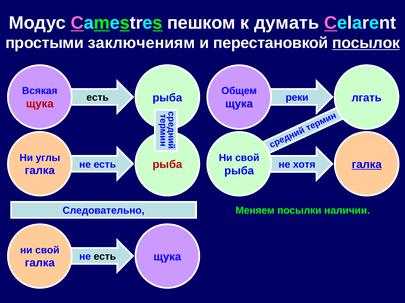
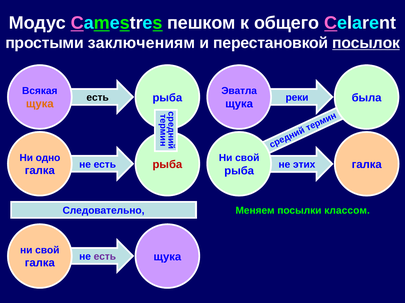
думать: думать -> общего (287, 23)
Общем: Общем -> Эватла (239, 91)
лгать: лгать -> была (367, 98)
щука colour: red -> orange (40, 104)
углы: углы -> одно (48, 158)
галка underline: present -> none (367, 165)
хотя: хотя -> этих (304, 165)
наличии: наличии -> классом (347, 211)
есть colour: black -> purple (105, 257)
